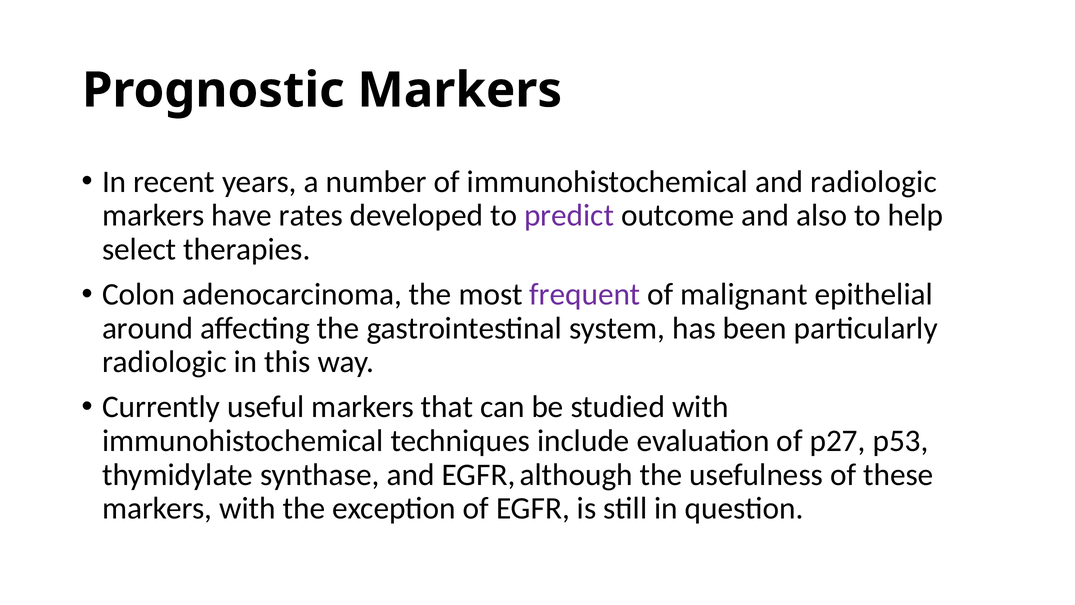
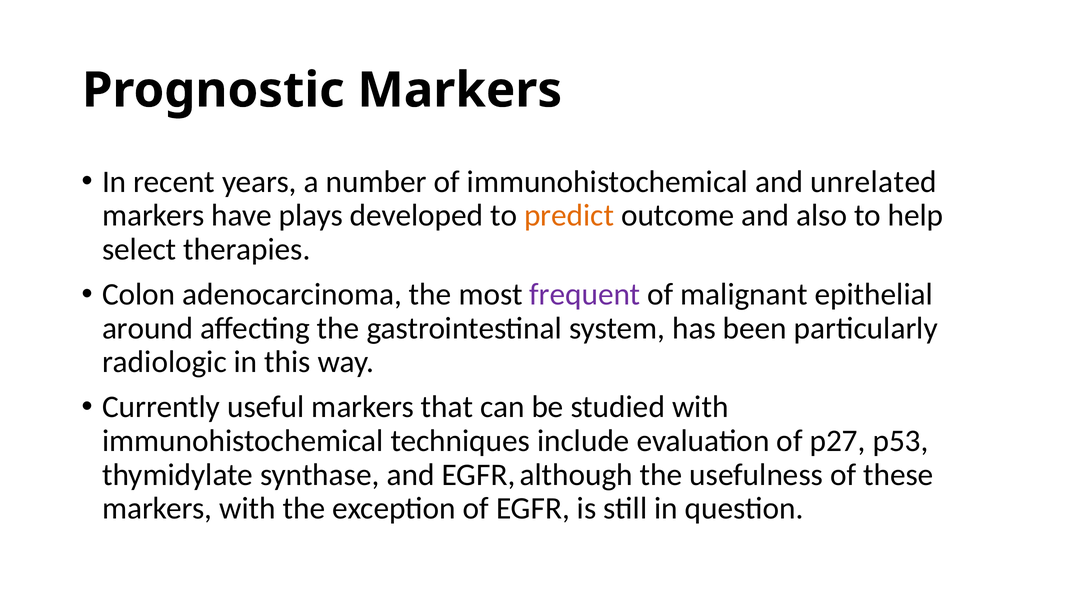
and radiologic: radiologic -> unrelated (874, 182)
rates: rates -> plays (311, 215)
predict colour: purple -> orange (569, 215)
